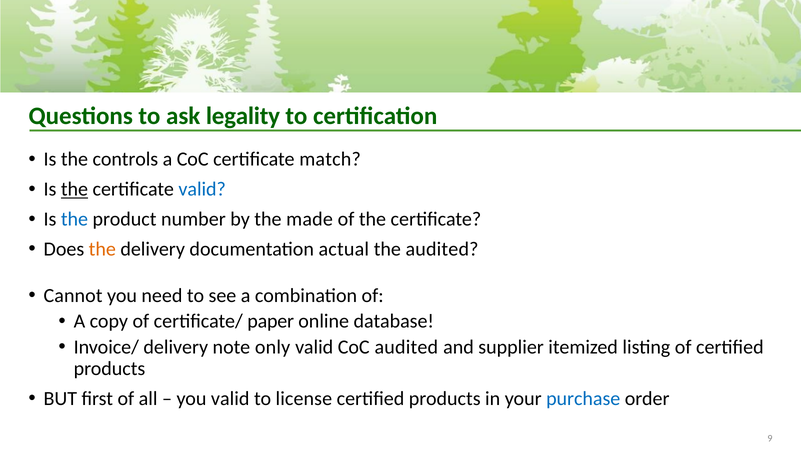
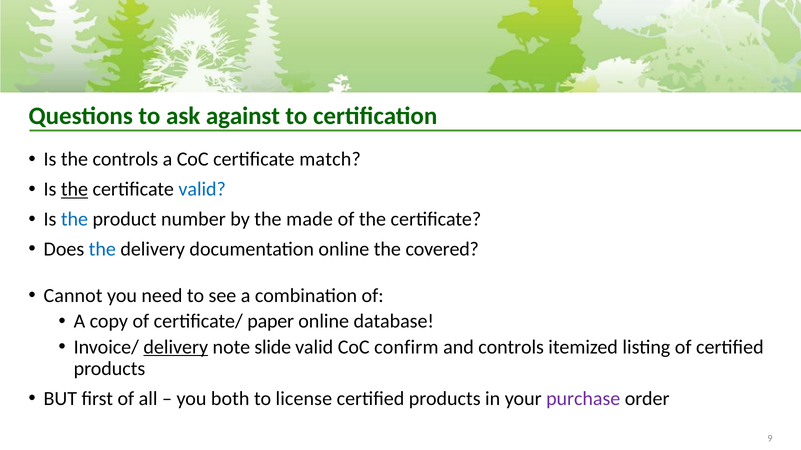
legality: legality -> against (243, 116)
the colour: orange -> blue (102, 249)
documentation actual: actual -> online (344, 249)
the audited: audited -> covered (442, 249)
delivery underline: none -> present (176, 347)
only: only -> slide (273, 347)
CoC audited: audited -> confirm (406, 347)
and supplier: supplier -> controls (511, 347)
you valid: valid -> both (230, 399)
purchase colour: blue -> purple (583, 399)
